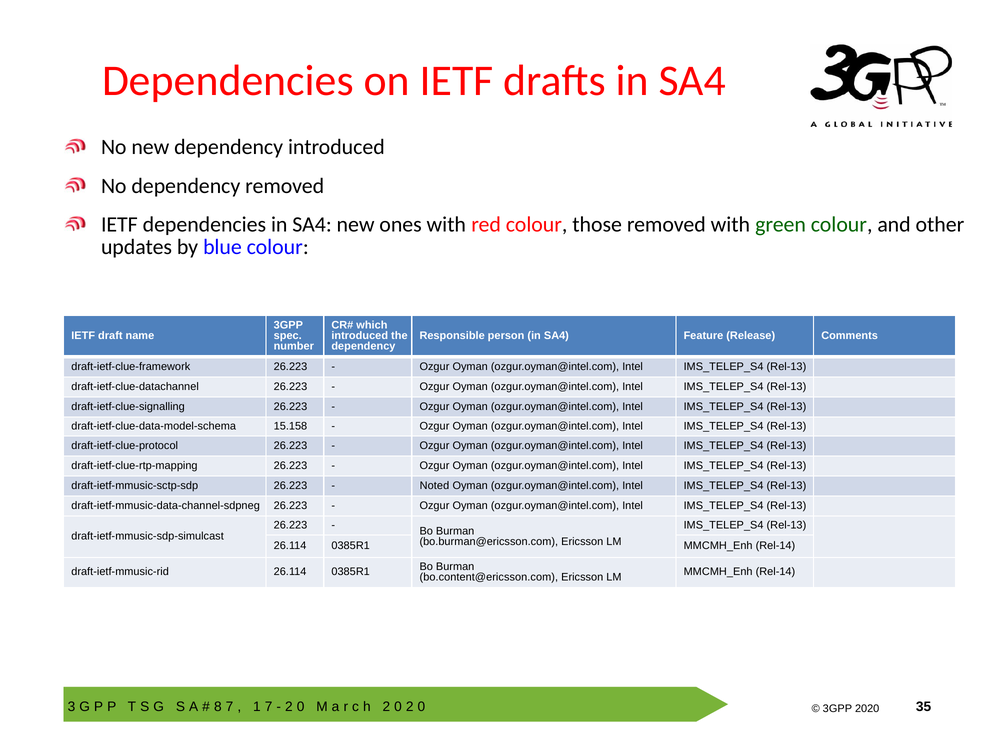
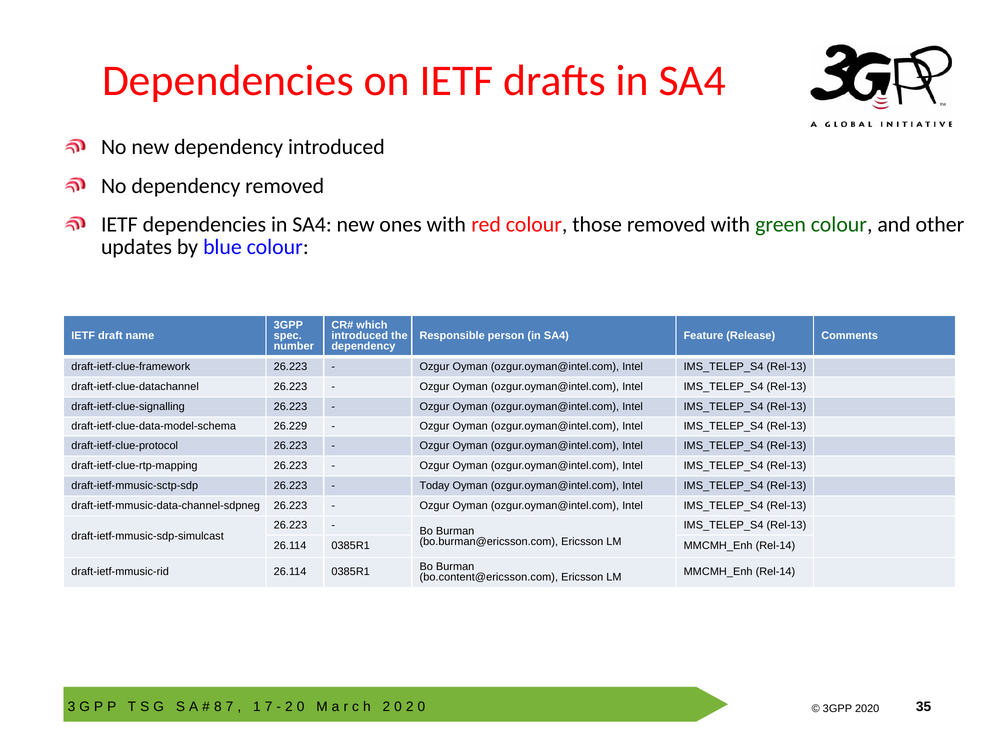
15.158: 15.158 -> 26.229 (290, 426)
Noted: Noted -> Today (435, 485)
